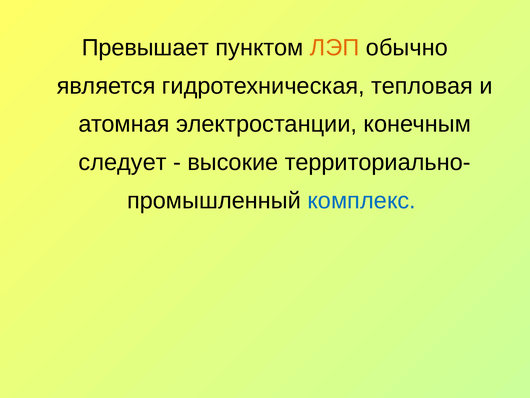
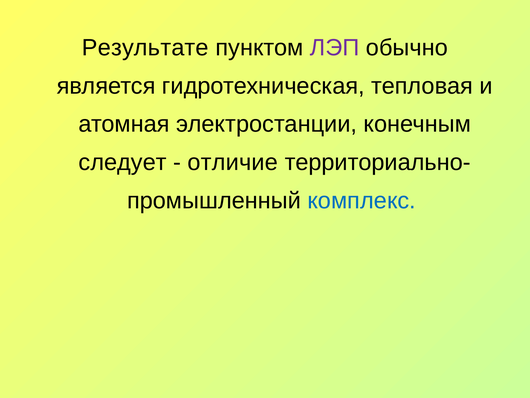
Превышает: Превышает -> Результате (145, 48)
ЛЭП colour: orange -> purple (335, 48)
высокие: высокие -> отличие (233, 162)
